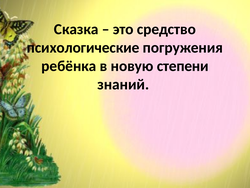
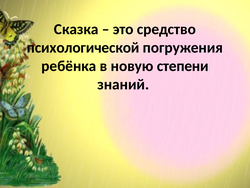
психологические: психологические -> психологической (83, 47)
